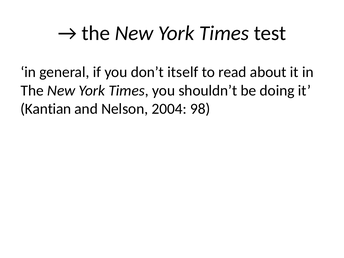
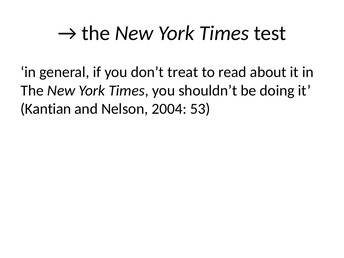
itself: itself -> treat (183, 72)
98: 98 -> 53 (200, 109)
